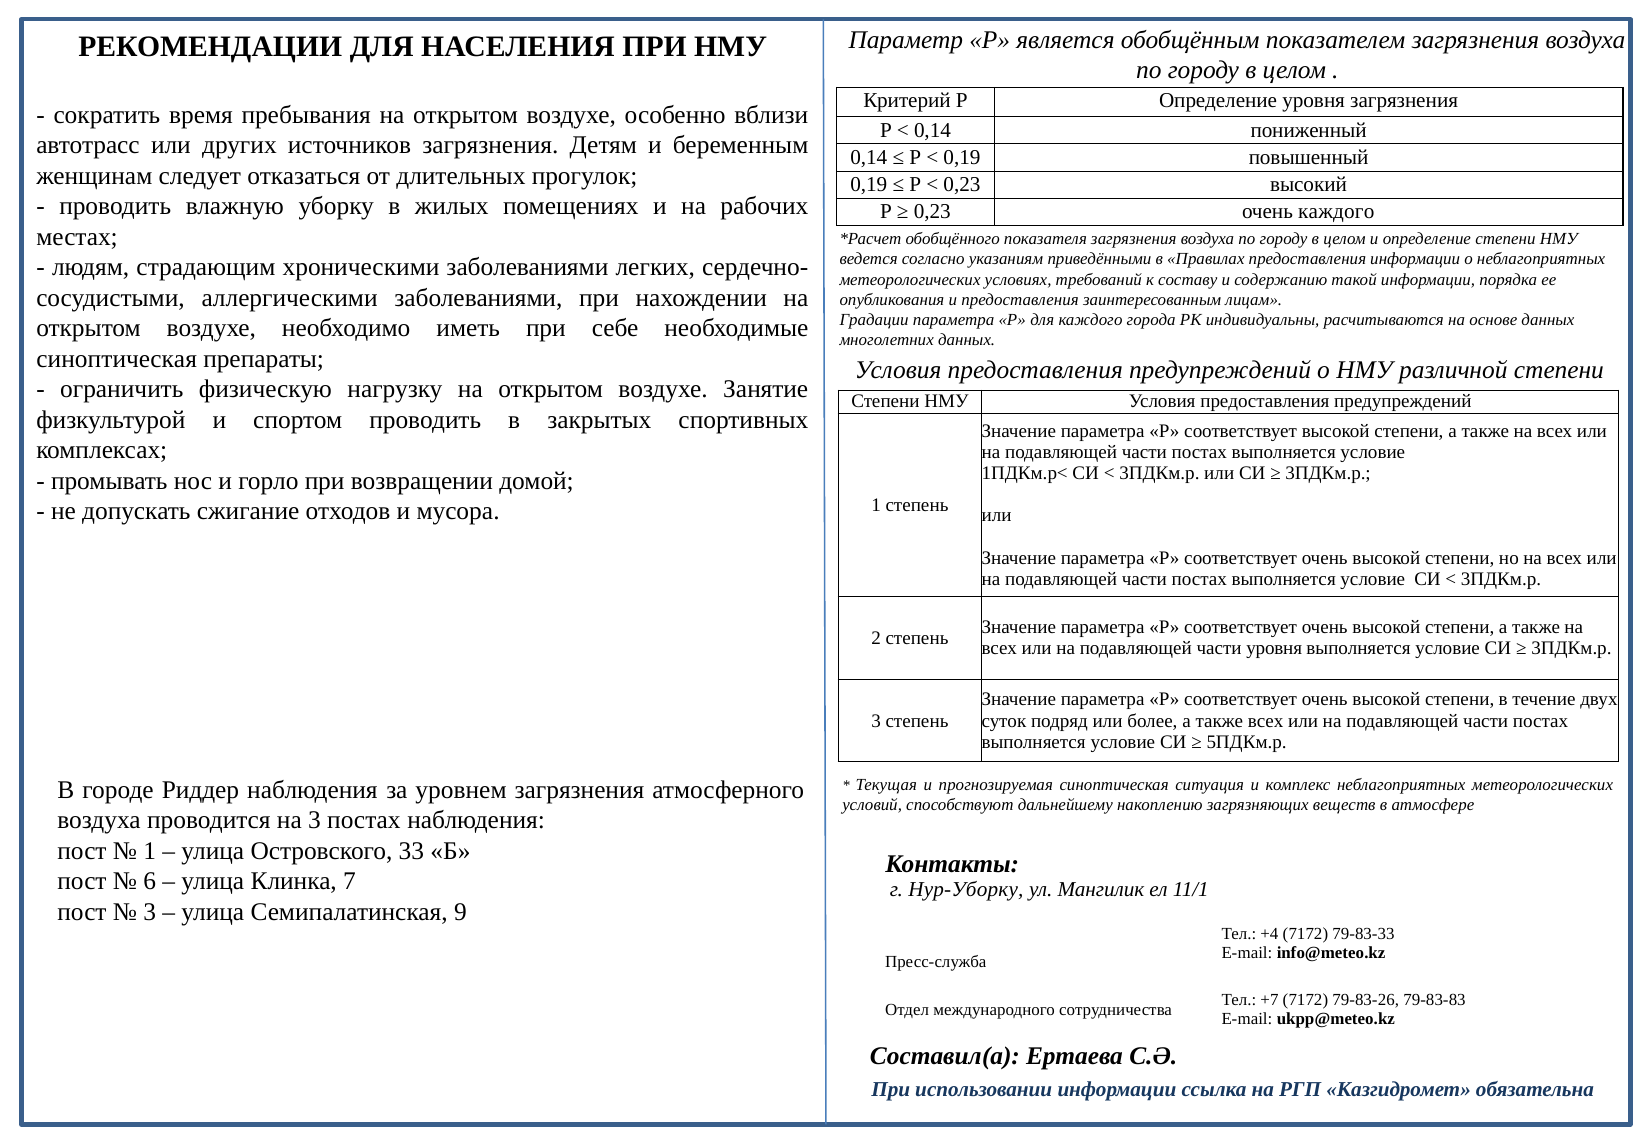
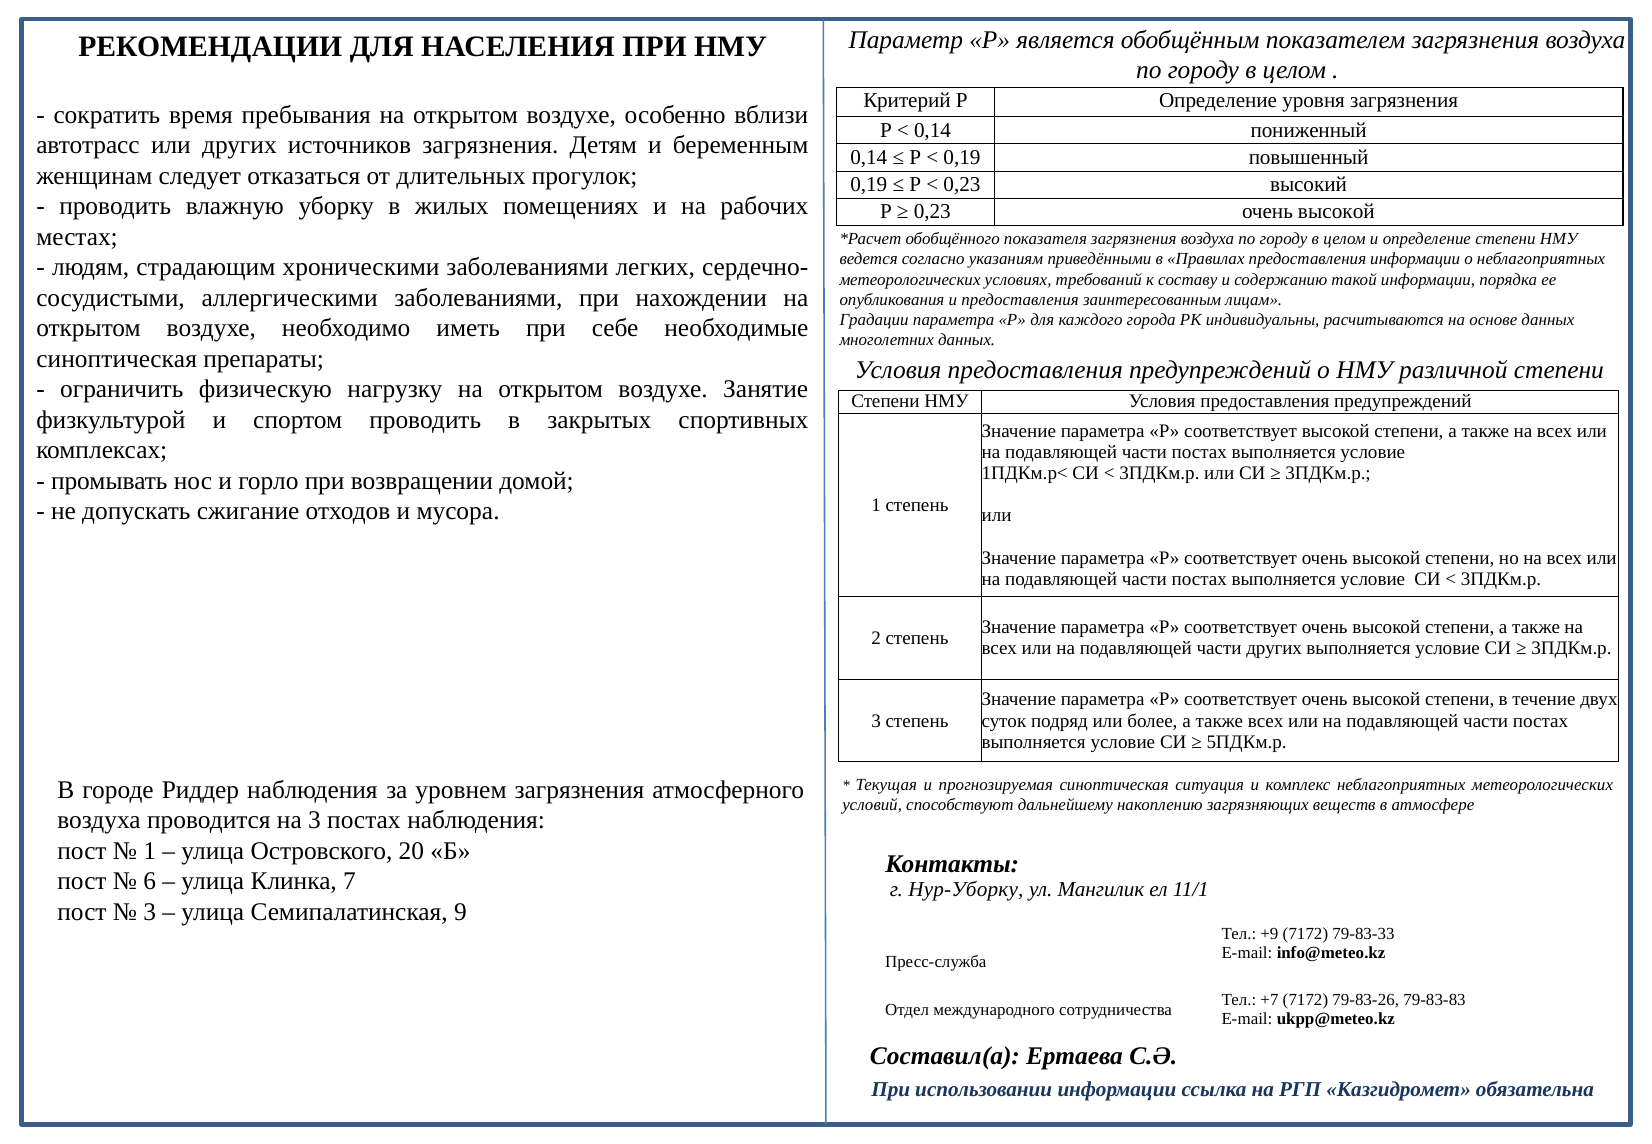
0,23 очень каждого: каждого -> высокой (1336, 212)
части уровня: уровня -> других (1274, 649)
33: 33 -> 20 (411, 850)
+4: +4 -> +9 (1269, 934)
